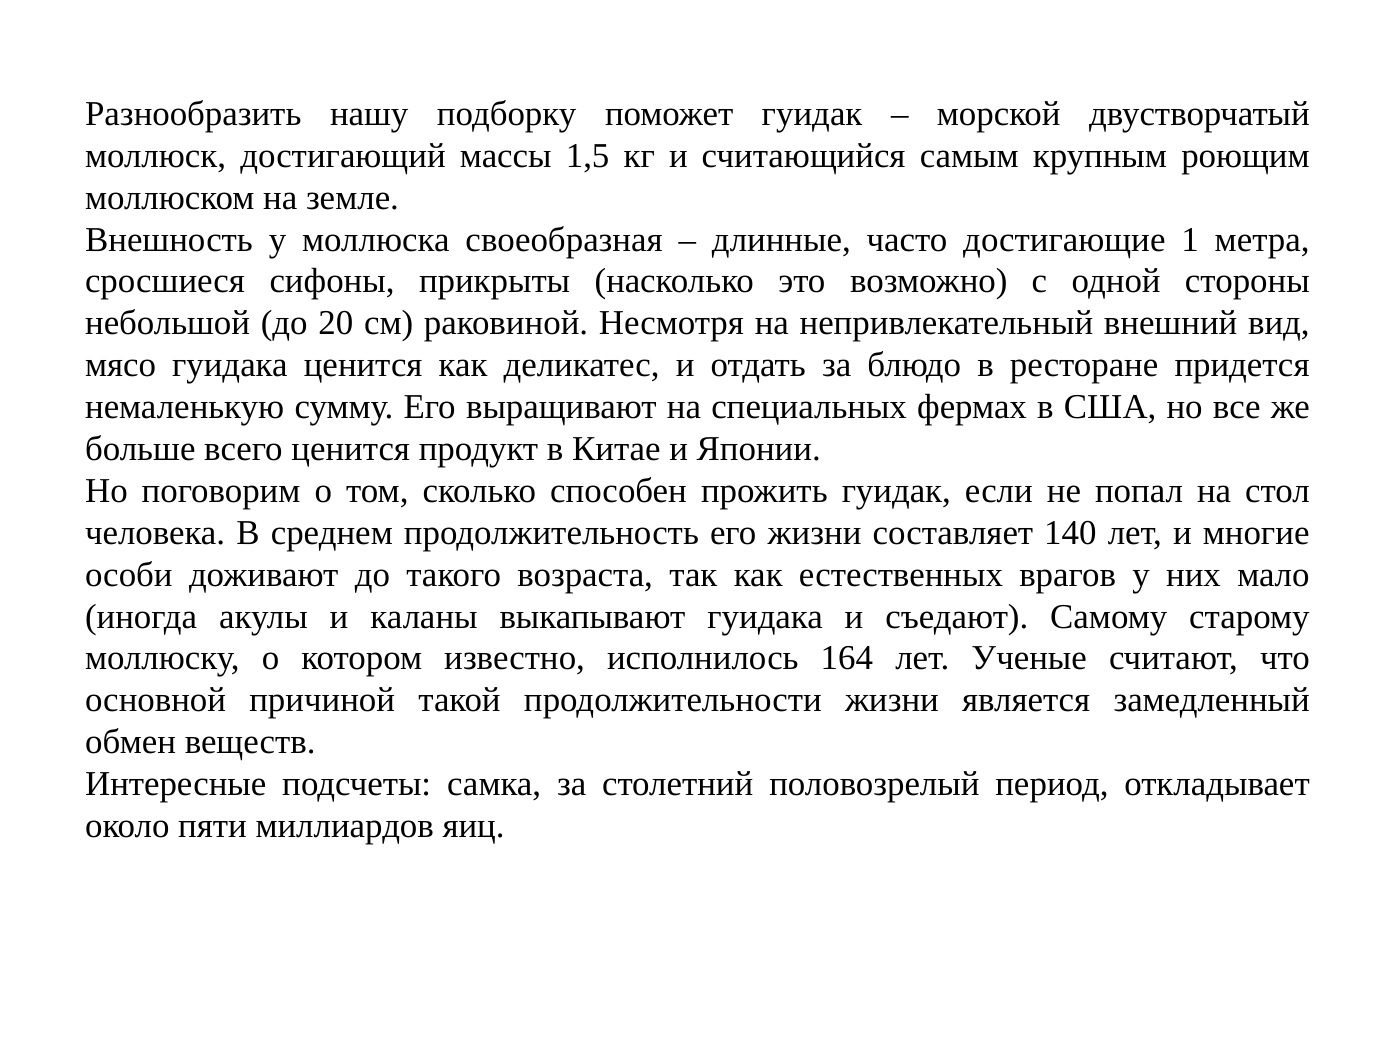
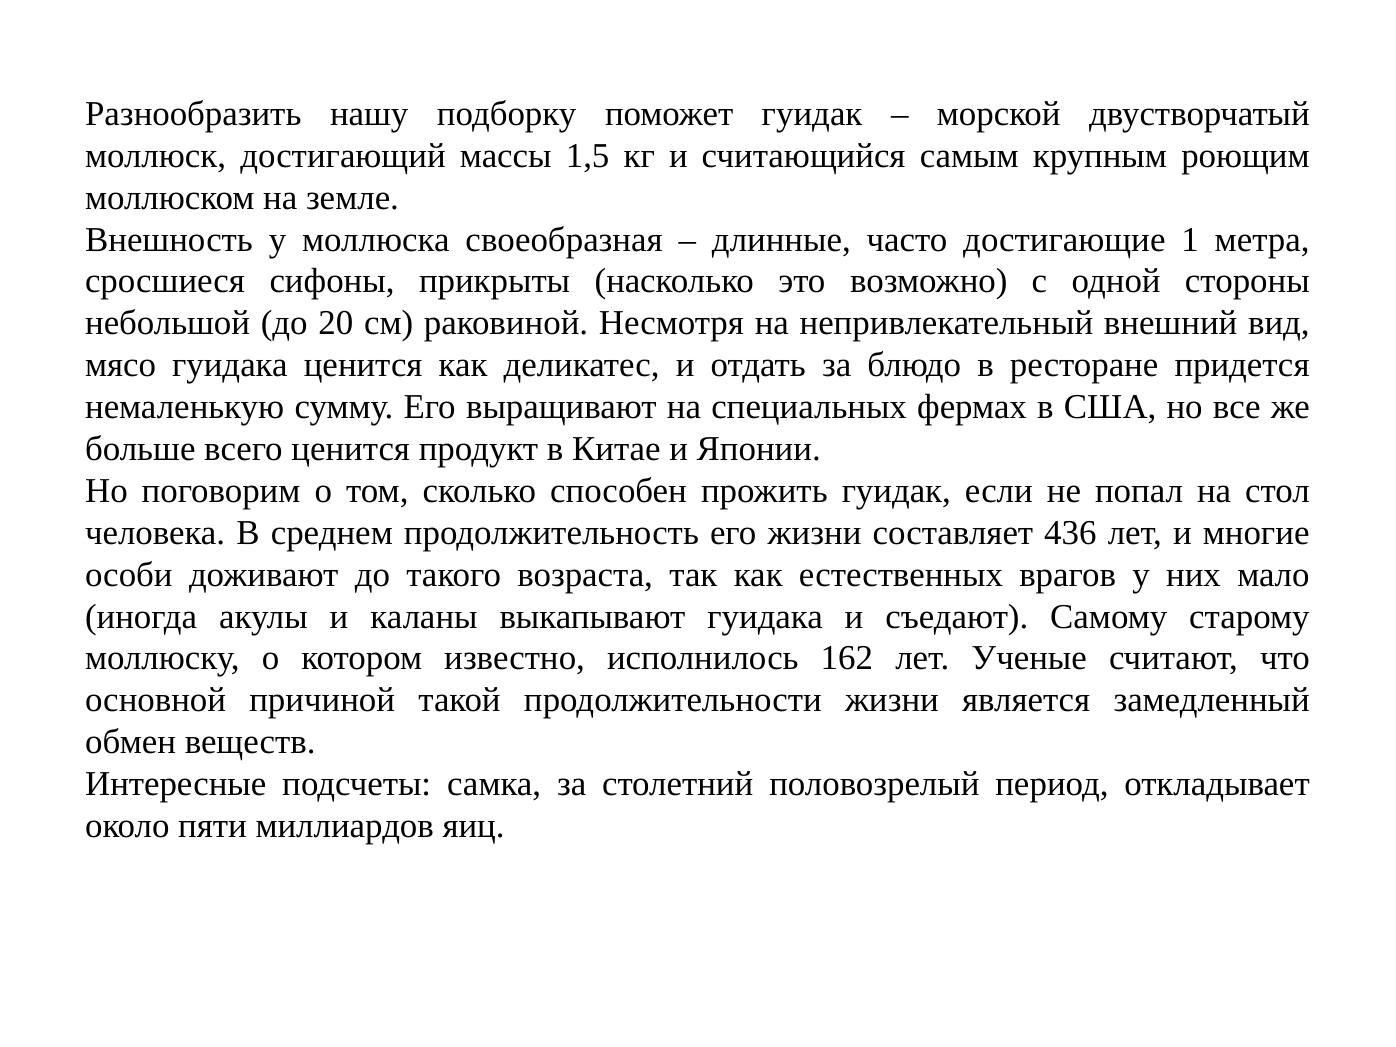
140: 140 -> 436 (1070, 533)
164: 164 -> 162 (847, 658)
